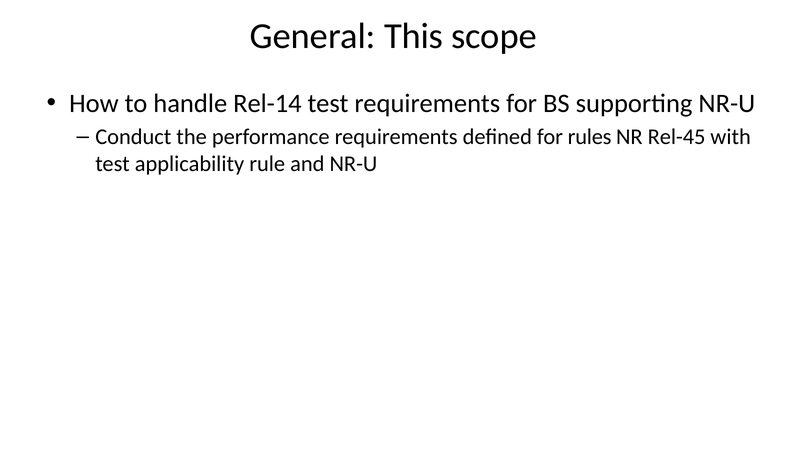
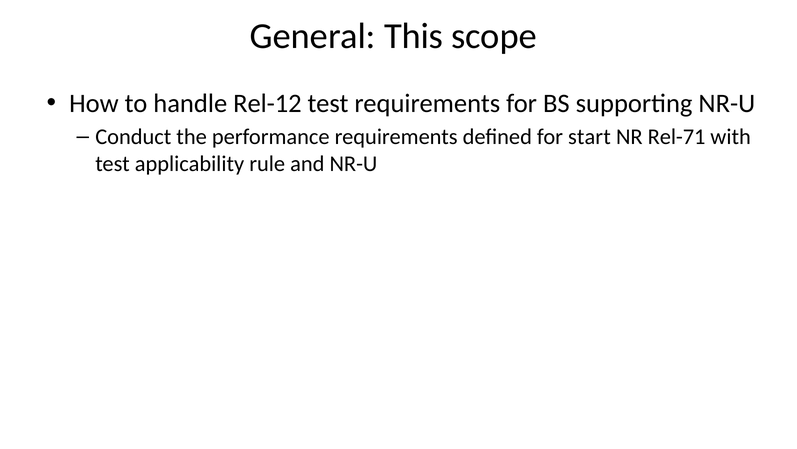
Rel-14: Rel-14 -> Rel-12 (267, 103)
rules: rules -> start (589, 137)
Rel-45: Rel-45 -> Rel-71 (677, 137)
